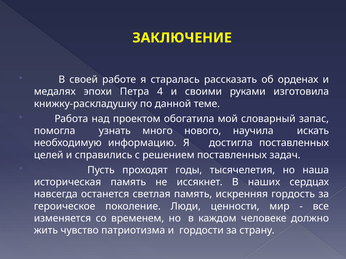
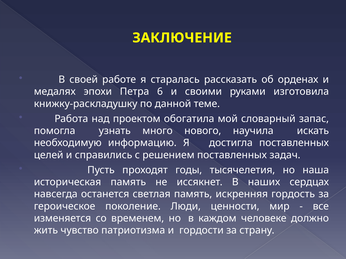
4: 4 -> 6 (160, 92)
